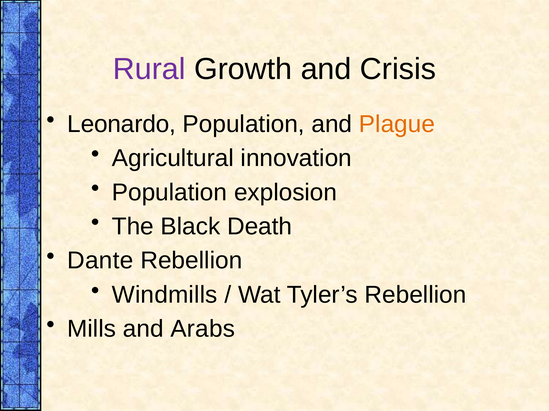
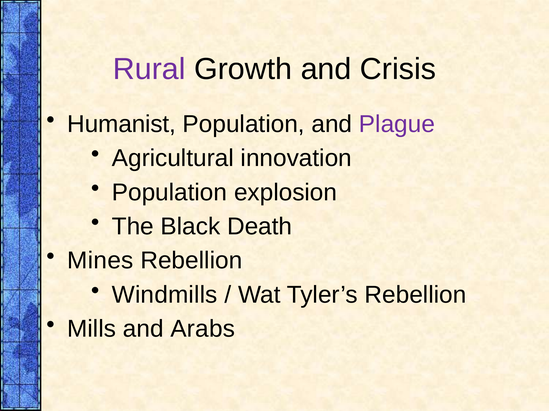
Leonardo: Leonardo -> Humanist (122, 124)
Plague colour: orange -> purple (397, 124)
Dante: Dante -> Mines (100, 261)
